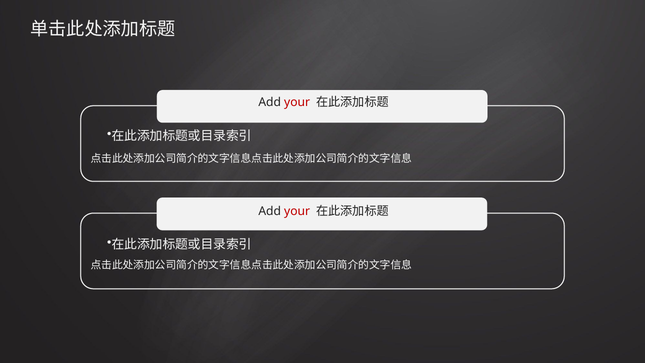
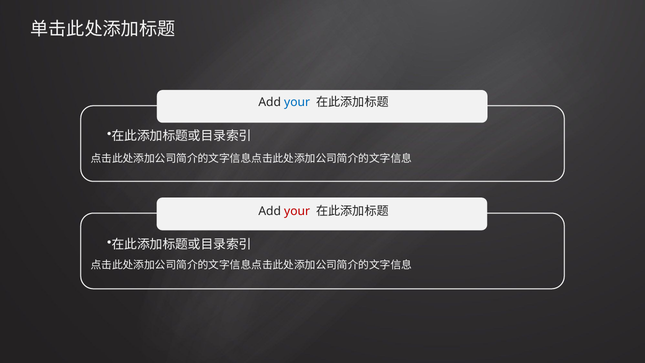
your colour: red -> blue (297, 102)
